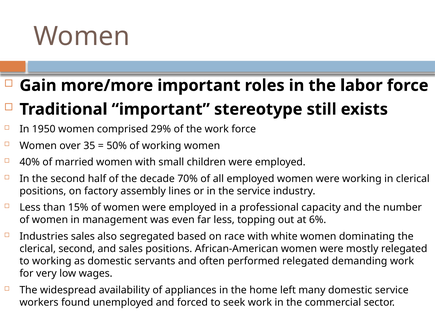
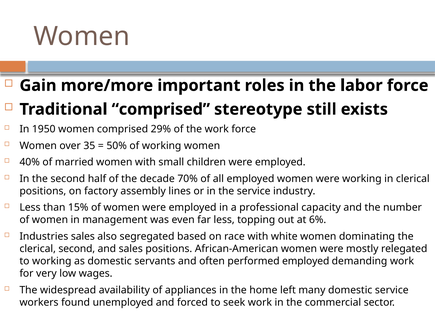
Traditional important: important -> comprised (161, 109)
performed relegated: relegated -> employed (306, 261)
